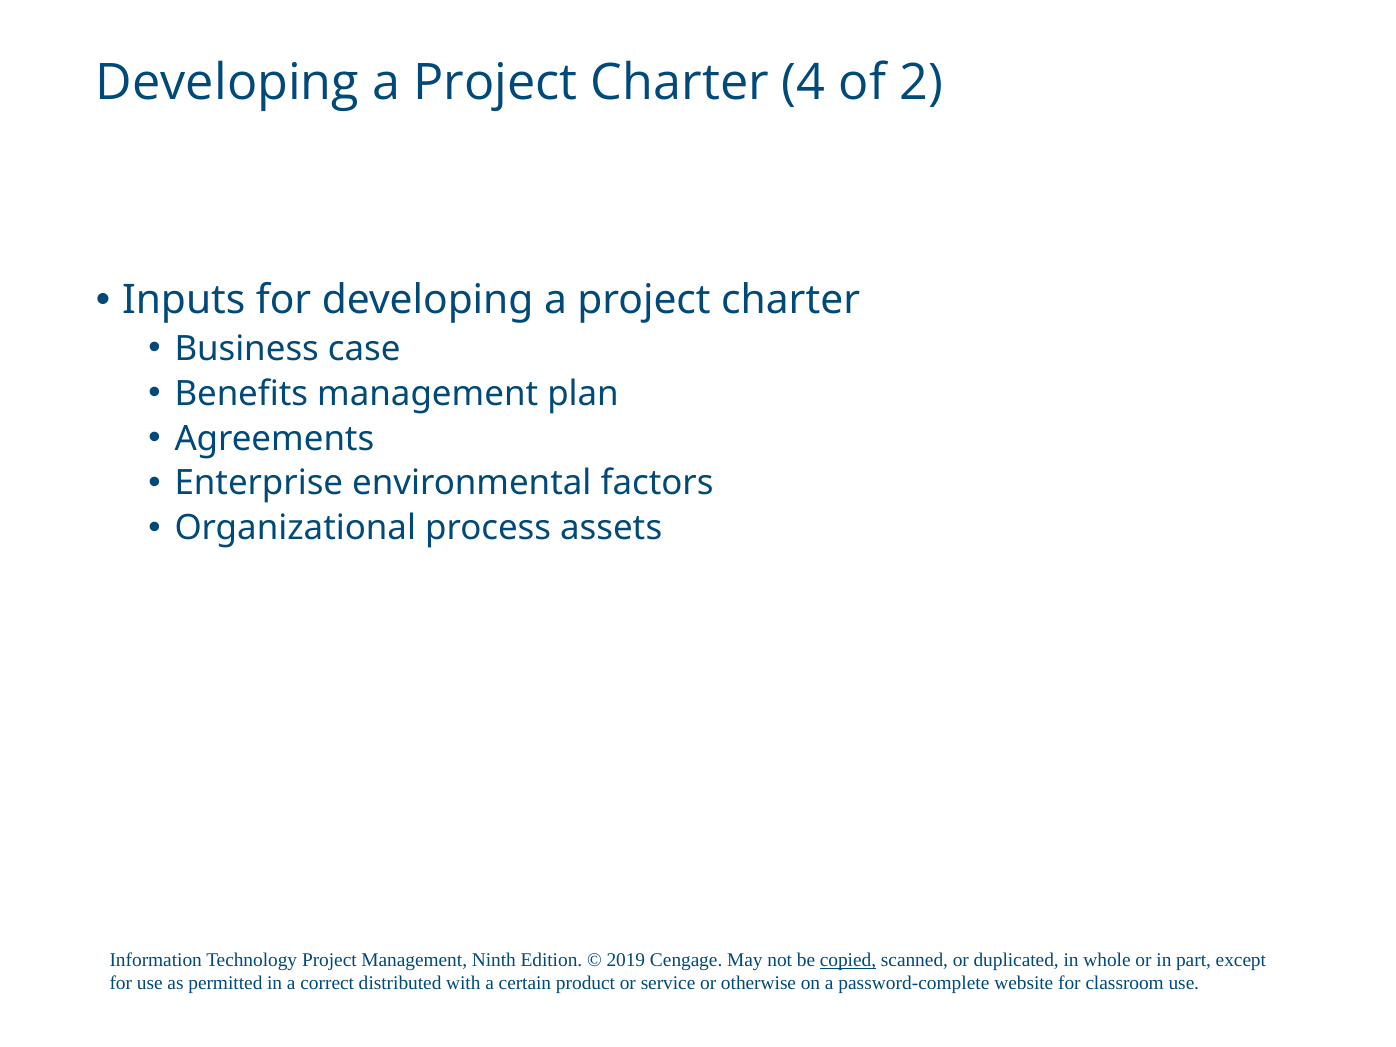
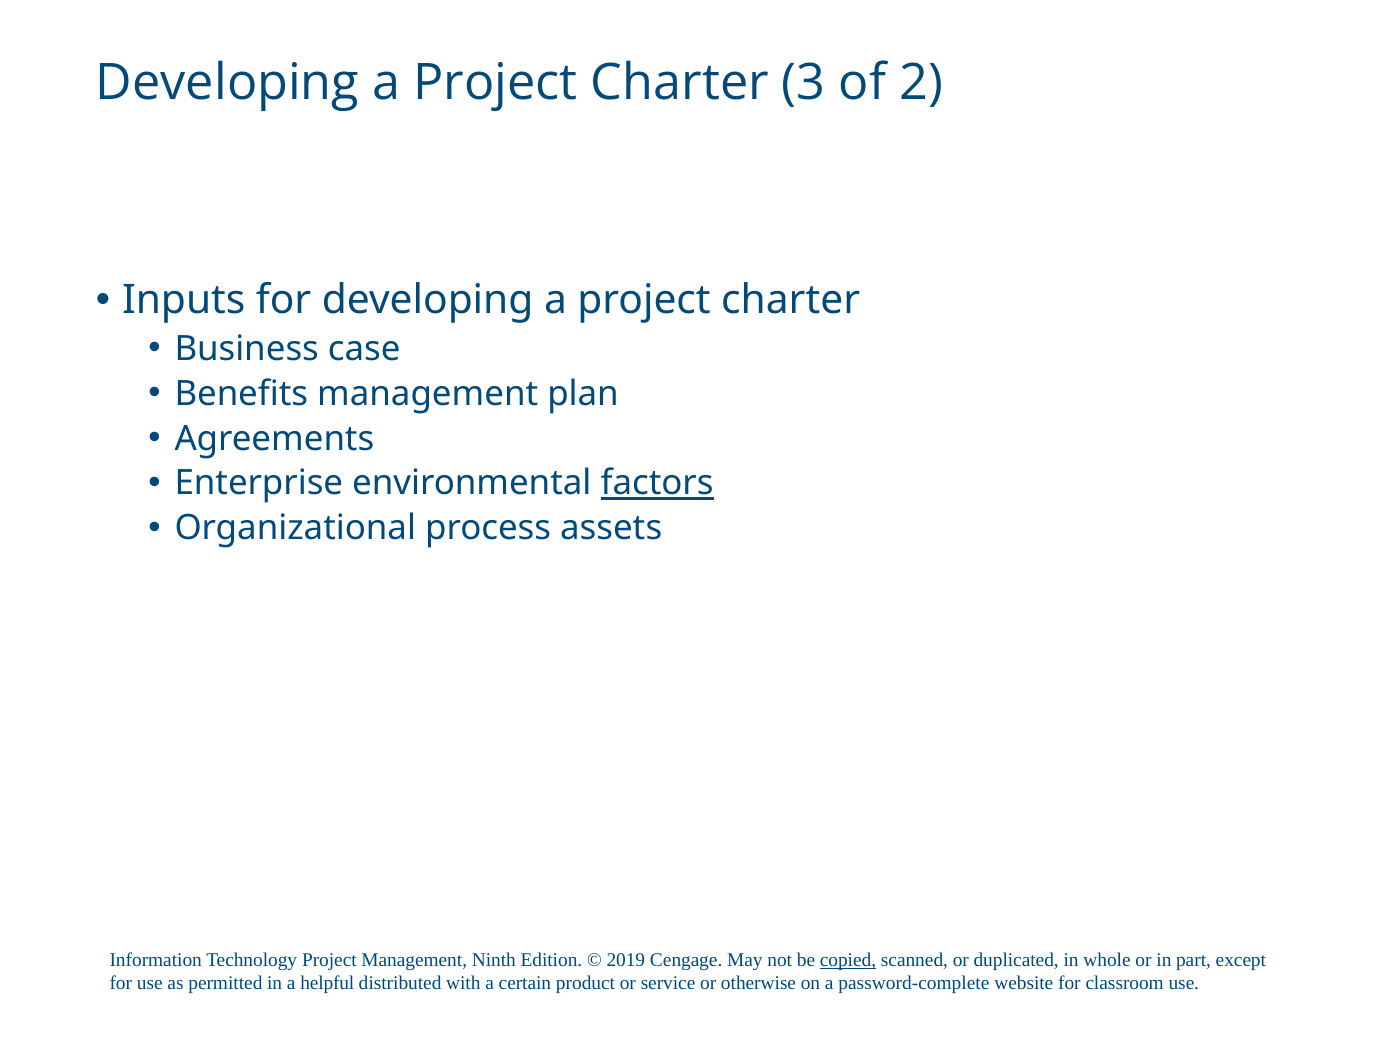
4: 4 -> 3 (804, 83)
factors underline: none -> present (657, 483)
correct: correct -> helpful (327, 983)
